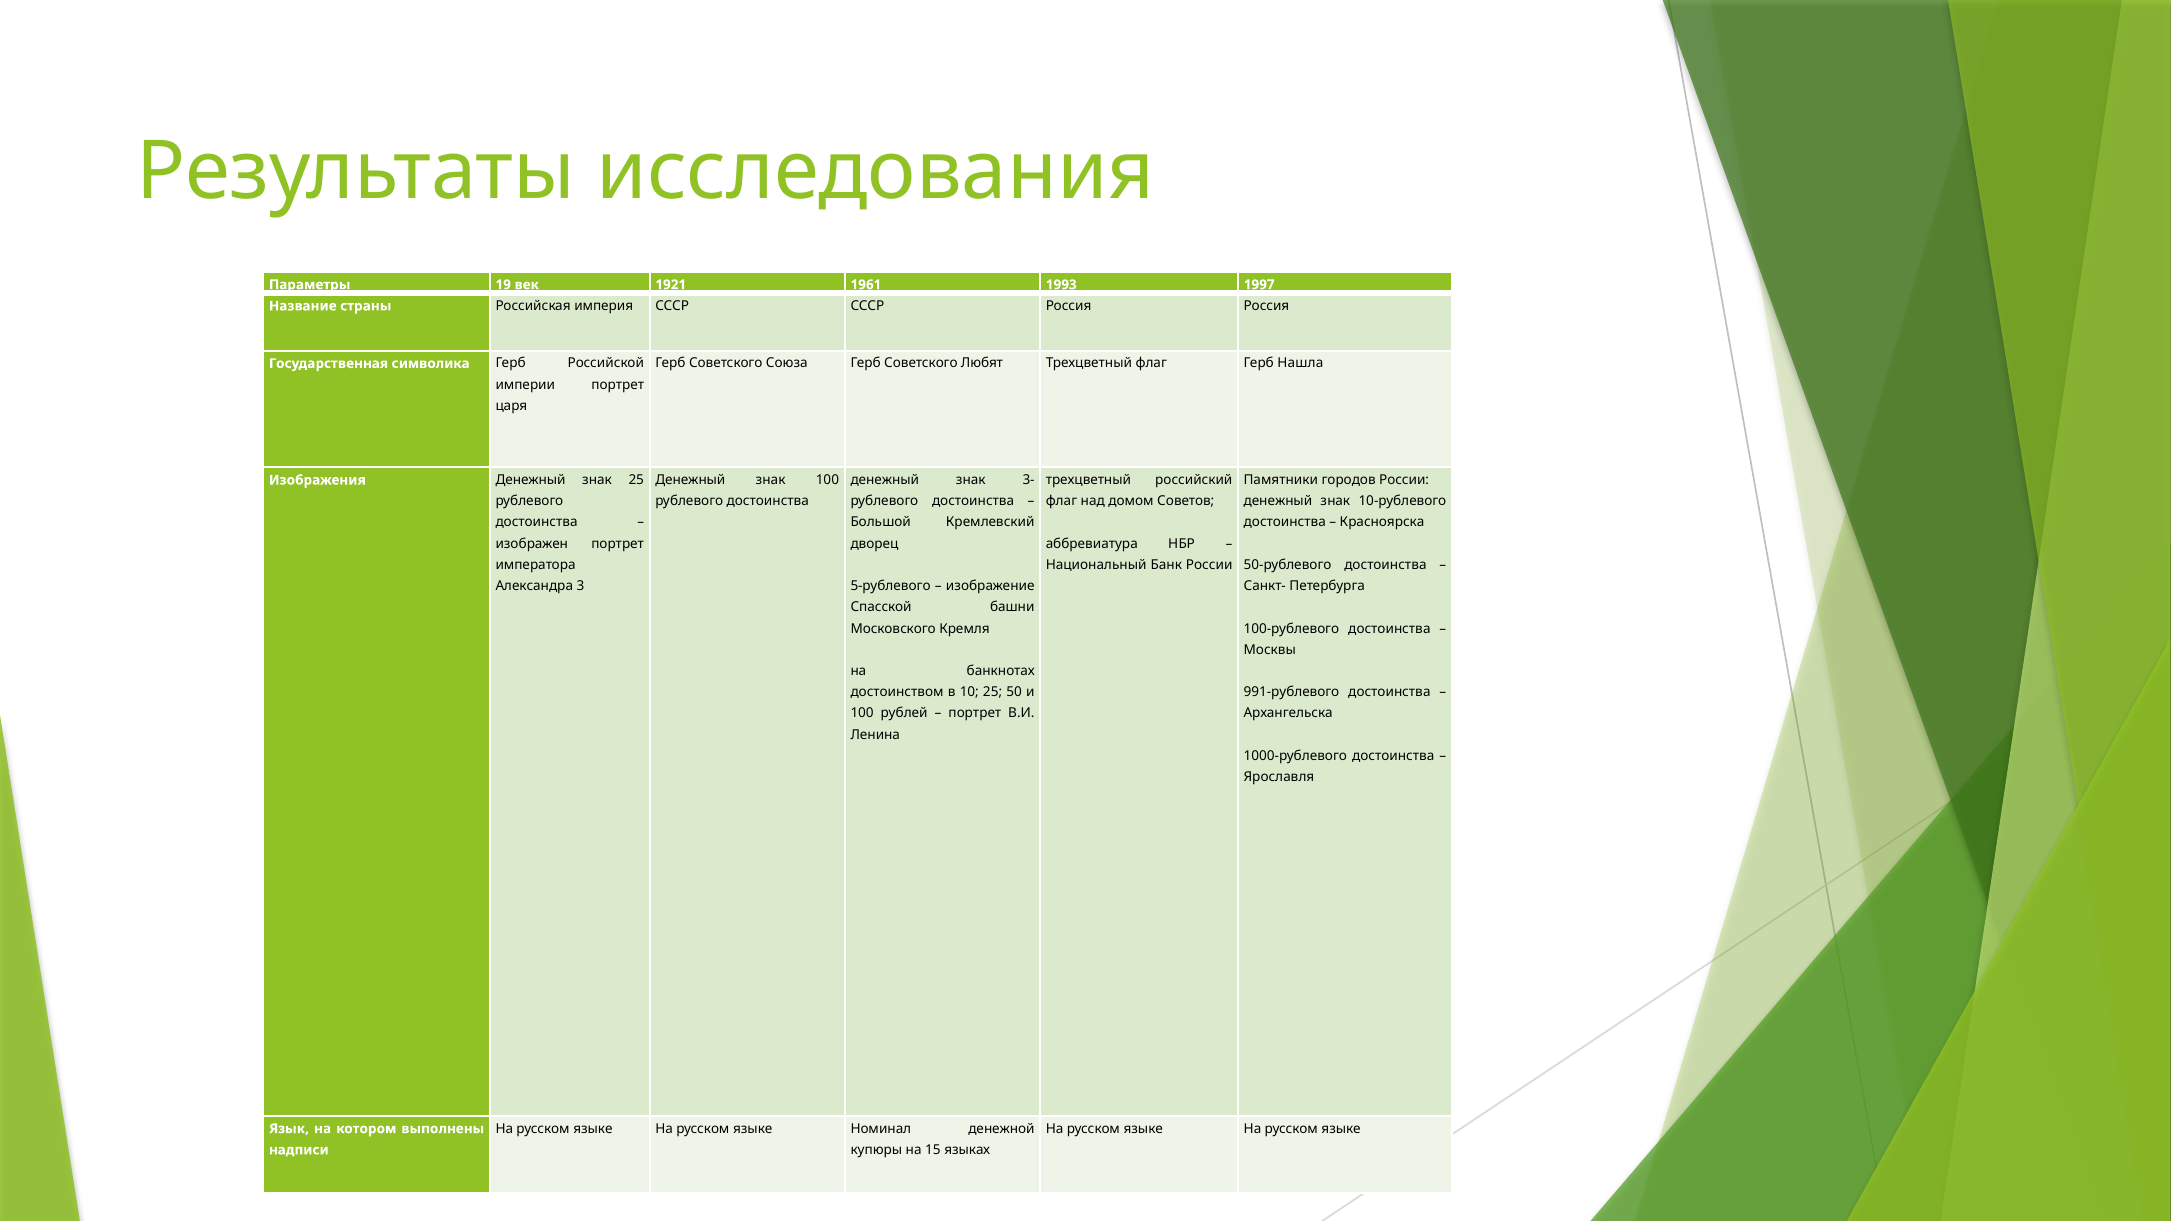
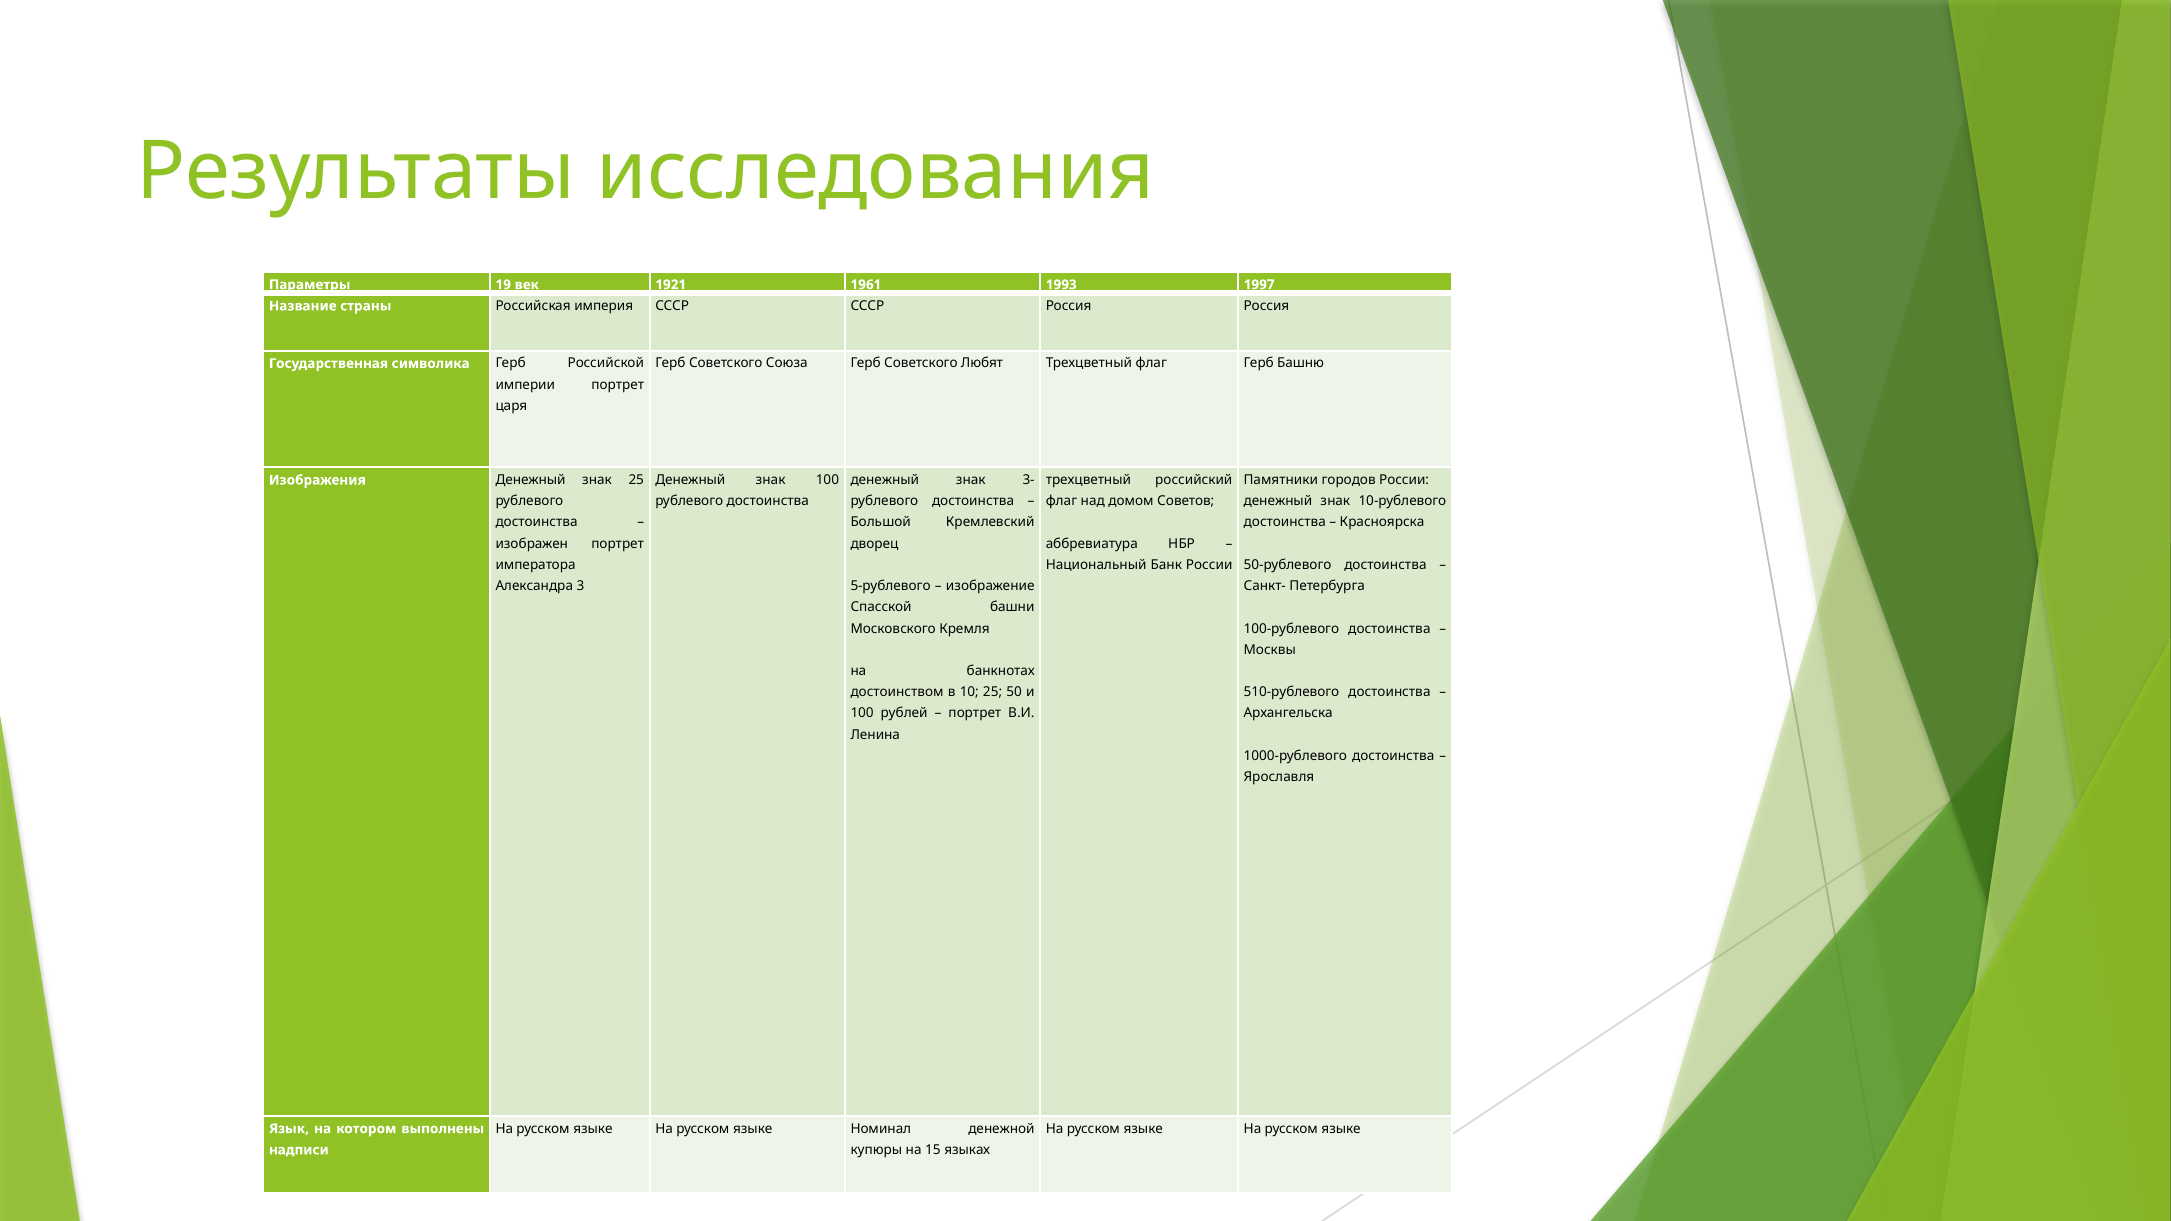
Нашла: Нашла -> Башню (1301, 364)
991-рублевого: 991-рублевого -> 510-рублевого (1292, 692)
